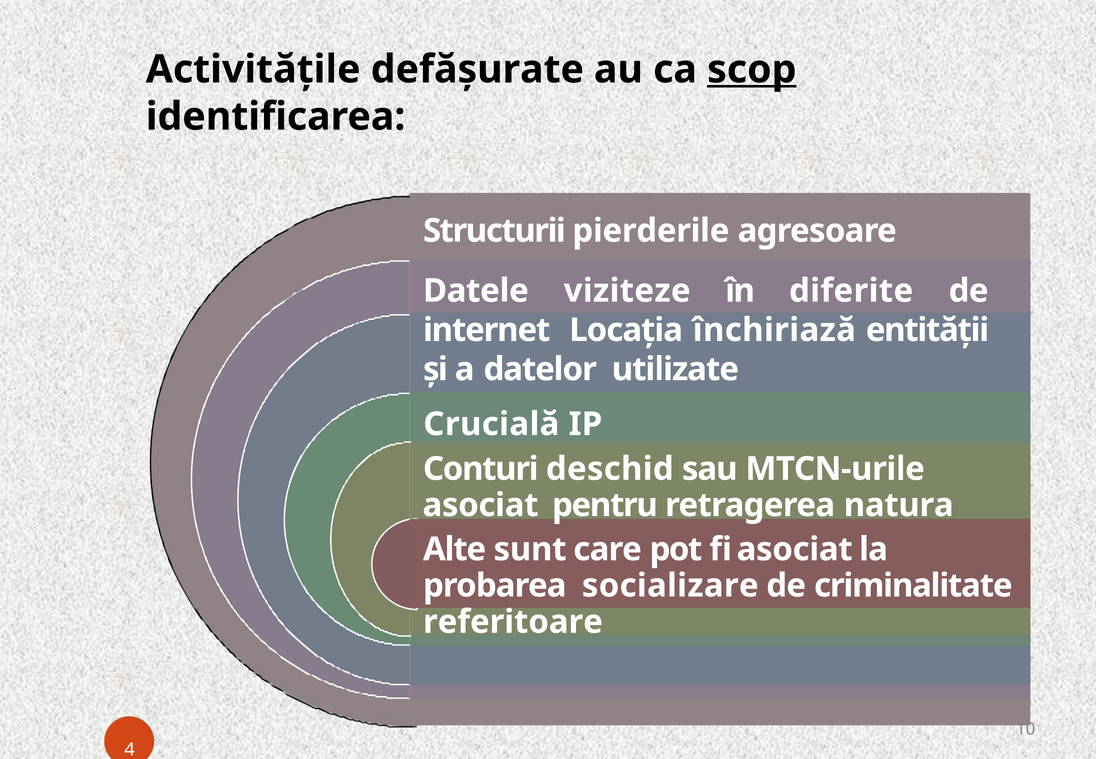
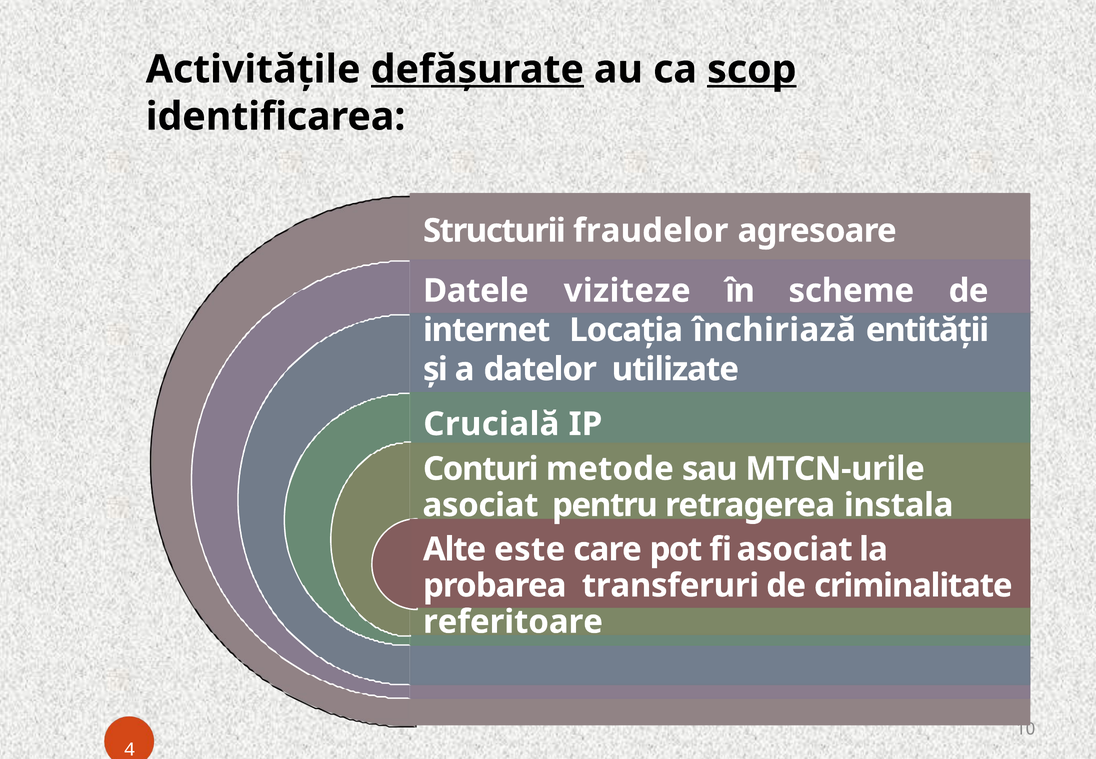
defășurate underline: none -> present (477, 69)
pierderile: pierderile -> fraudelor (651, 231)
diferite: diferite -> scheme (851, 291)
deschid: deschid -> metode (610, 469)
natura: natura -> instala (899, 505)
sunt: sunt -> este (530, 549)
socializare: socializare -> transferuri (671, 585)
